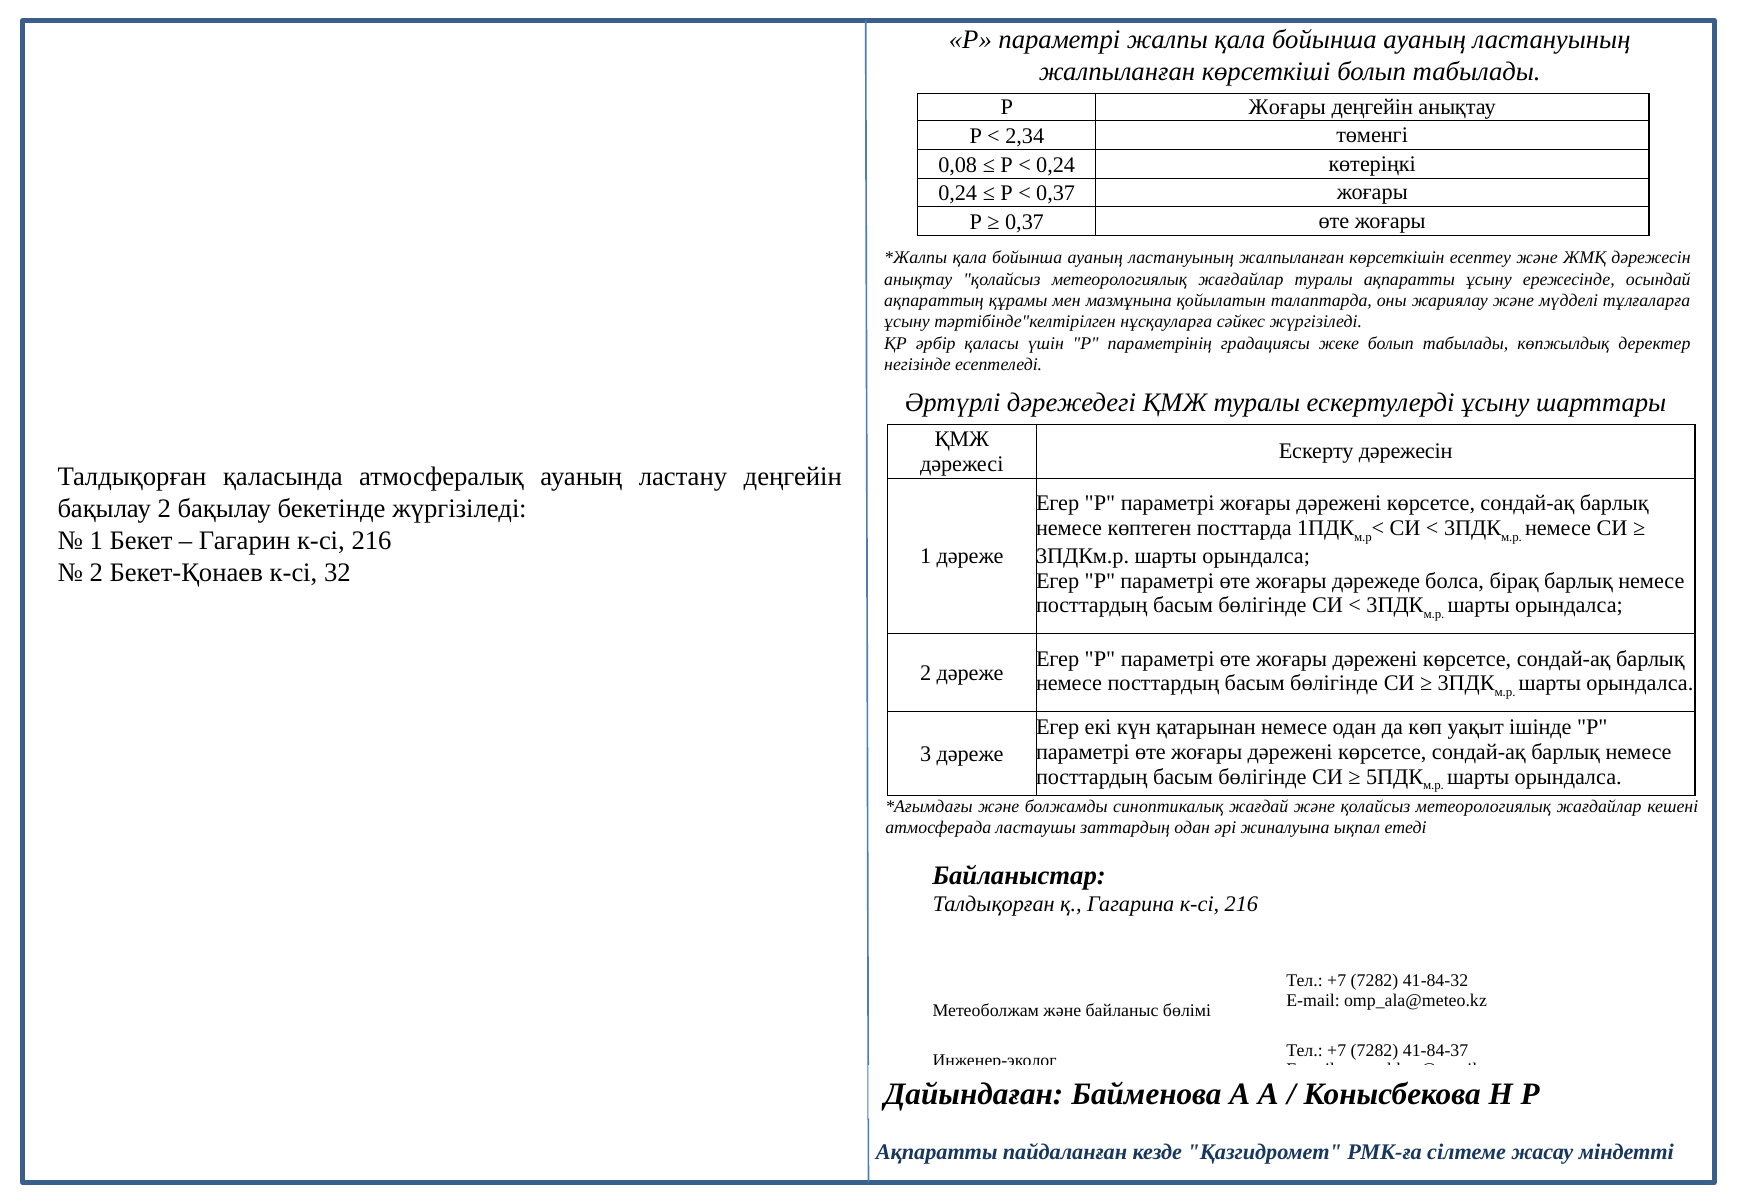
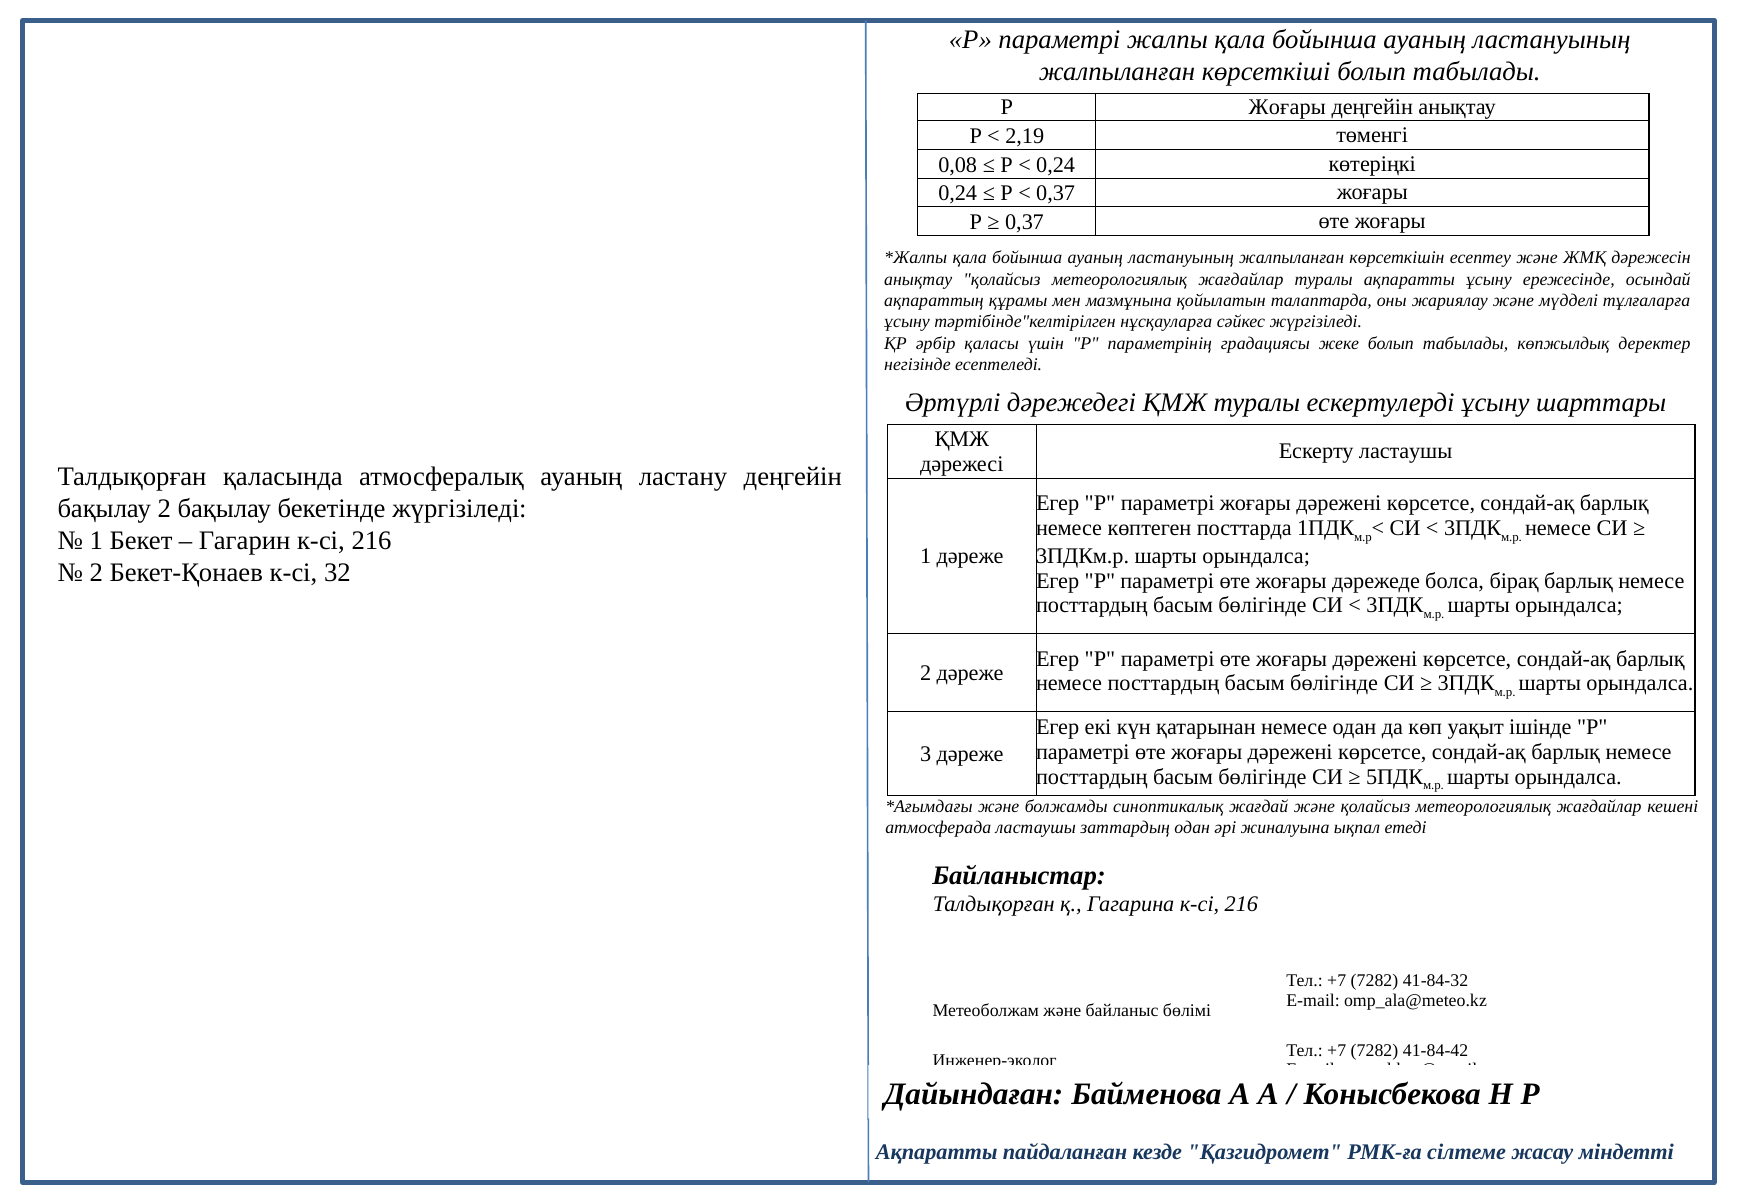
2,34: 2,34 -> 2,19 (1025, 136)
Ескерту дәрежесін: дәрежесін -> ластаушы (1406, 451)
41-84-37: 41-84-37 -> 41-84-42 (1436, 1050)
